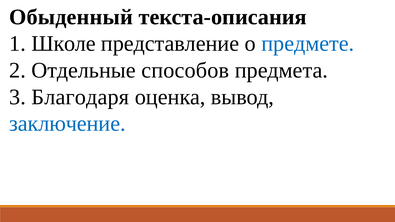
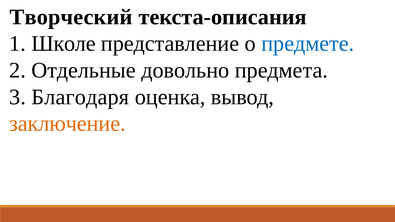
Обыденный: Обыденный -> Творческий (71, 17)
способов: способов -> довольно (185, 70)
заключение colour: blue -> orange (67, 124)
